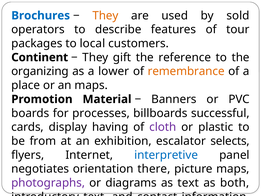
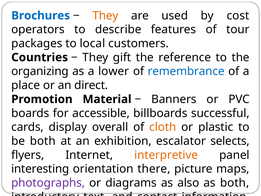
sold: sold -> cost (238, 16)
Continent: Continent -> Countries (40, 57)
remembrance colour: orange -> blue (186, 71)
an maps: maps -> direct (91, 85)
processes: processes -> accessible (101, 113)
having: having -> overall (110, 127)
cloth colour: purple -> orange (163, 127)
be from: from -> both (43, 141)
interpretive colour: blue -> orange (166, 155)
negotiates: negotiates -> interesting (40, 169)
as text: text -> also (188, 183)
